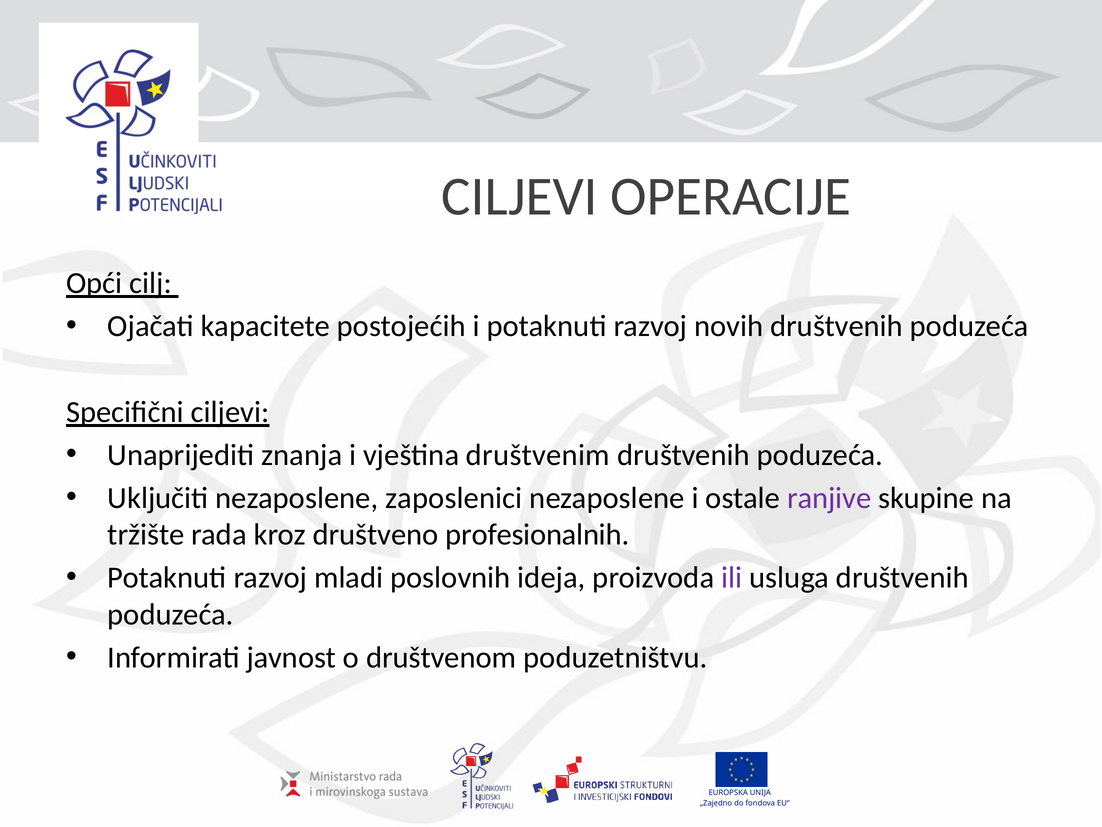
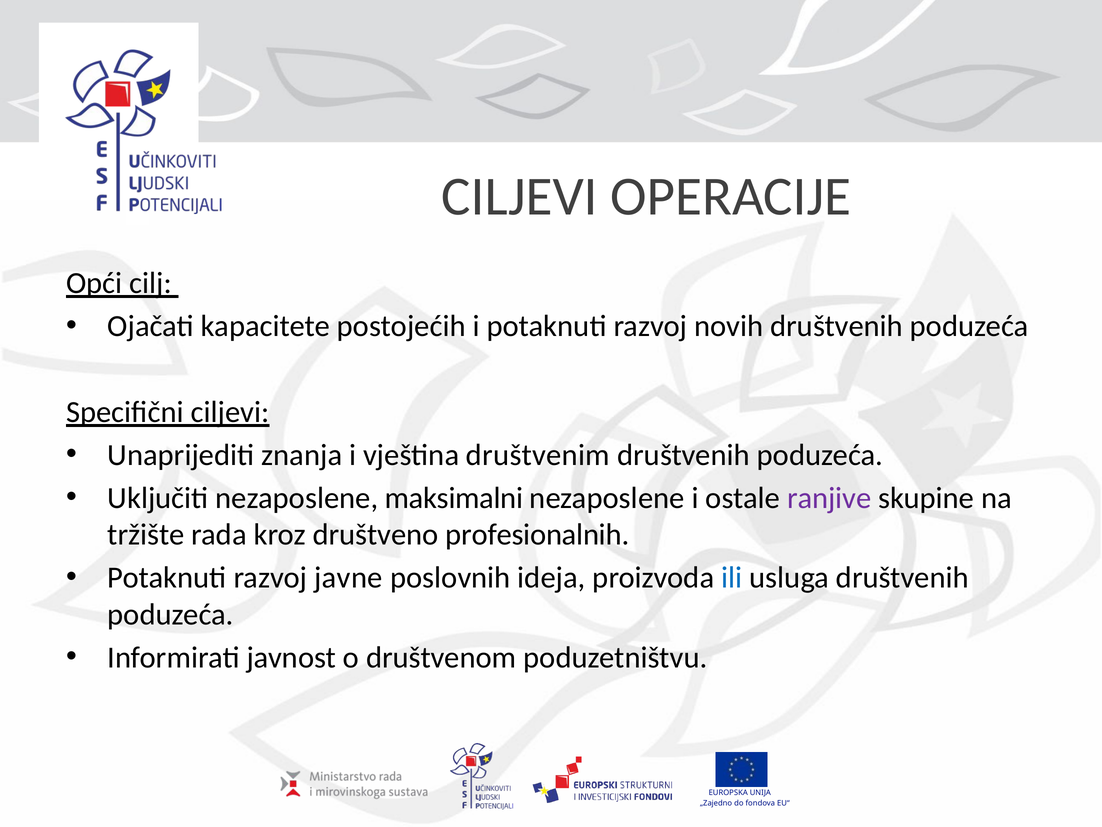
zaposlenici: zaposlenici -> maksimalni (454, 498)
mladi: mladi -> javne (348, 577)
ili colour: purple -> blue (732, 577)
